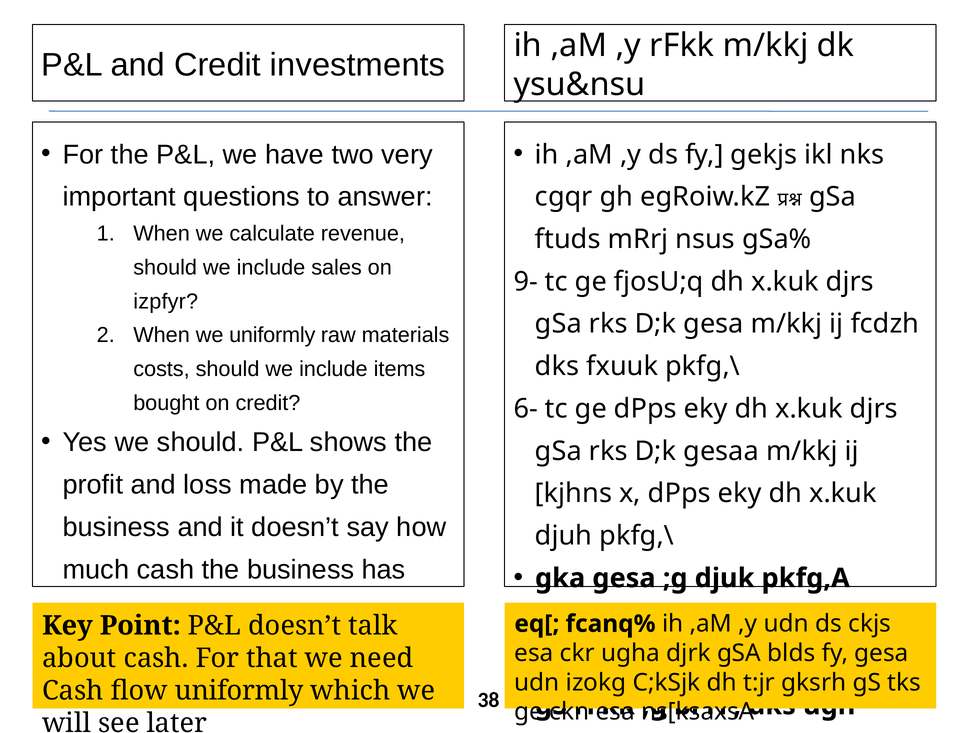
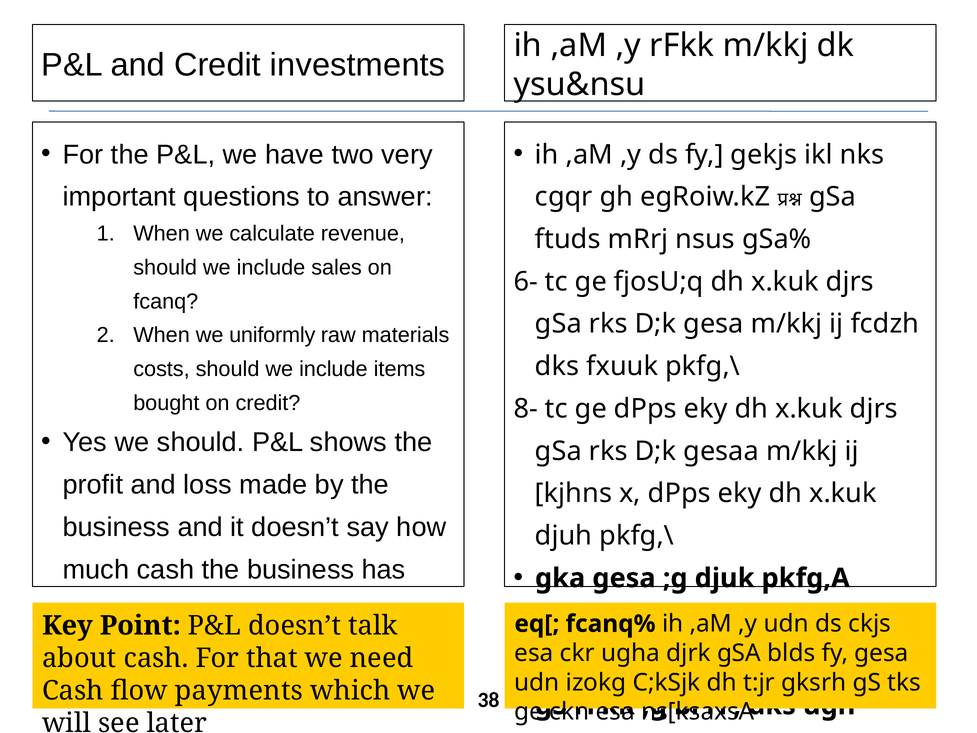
9-: 9- -> 6- (526, 282)
izpfyr: izpfyr -> fcanq (166, 301)
6-: 6- -> 8- (526, 409)
flow uniformly: uniformly -> payments (239, 691)
